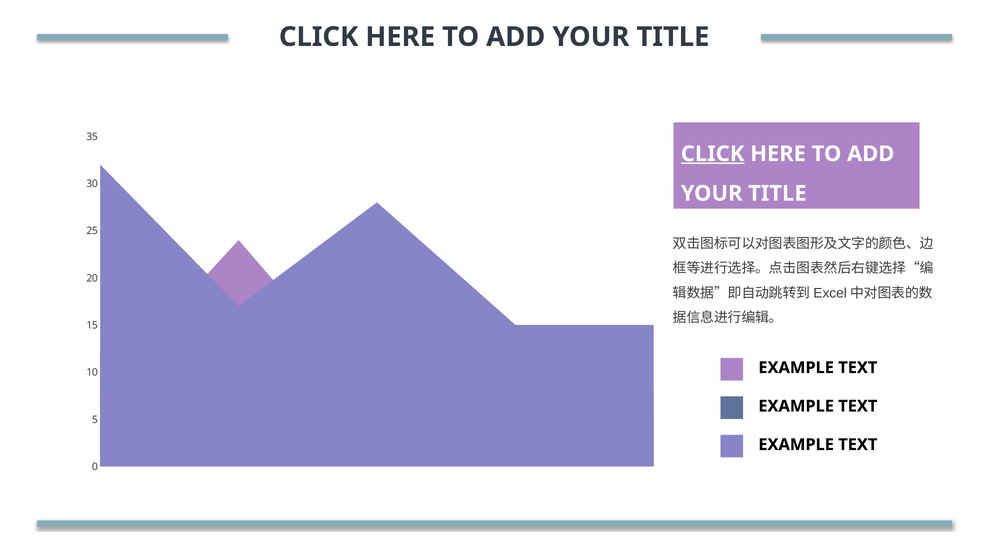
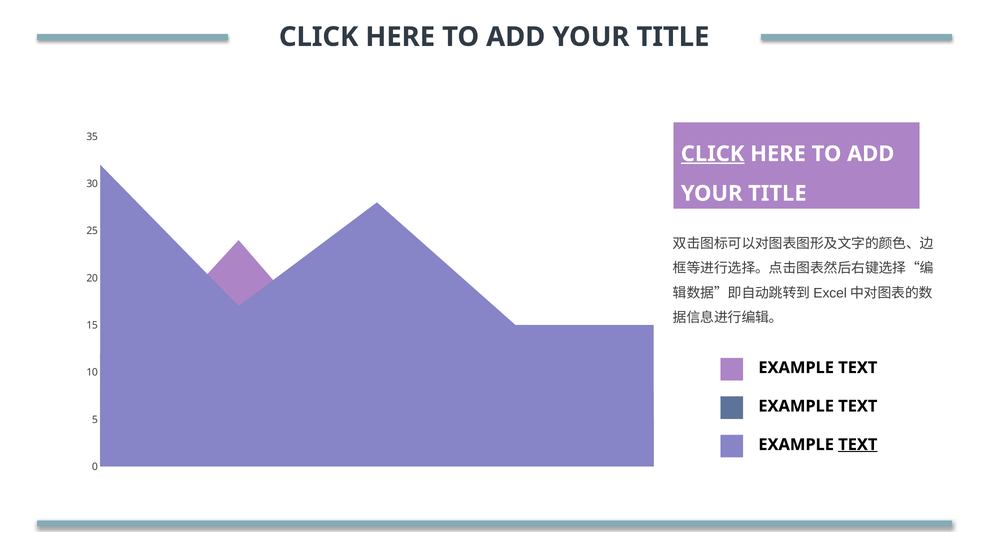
TEXT underline: none -> present (858, 445)
